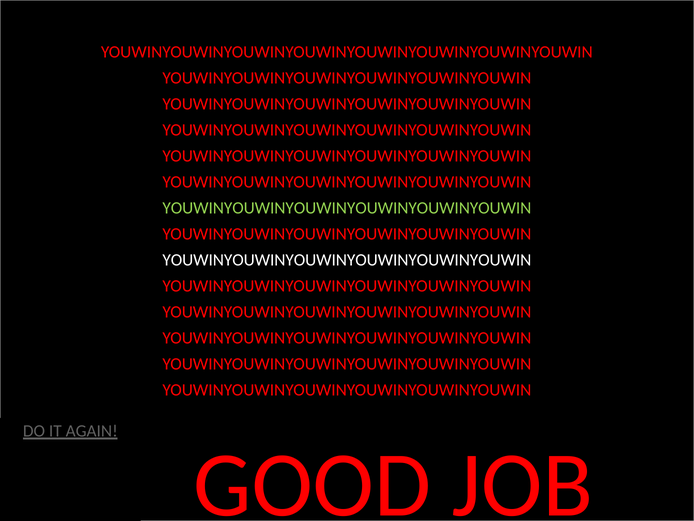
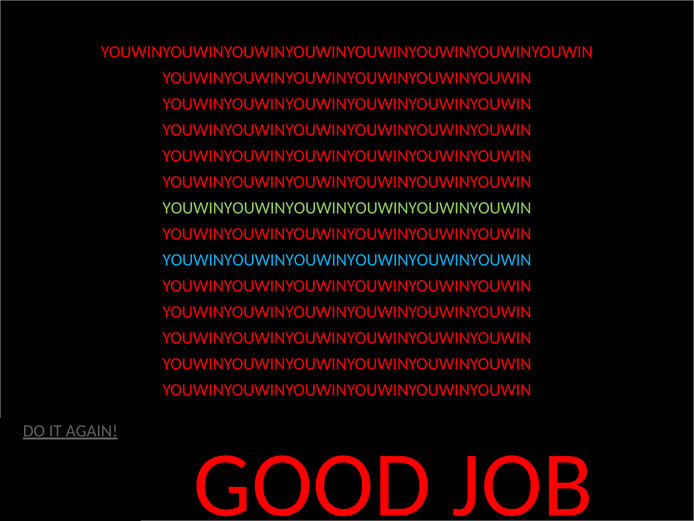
YOUWINYOUWINYOUWINYOUWINYOUWINYOUWIN colour: white -> light blue (347, 260)
